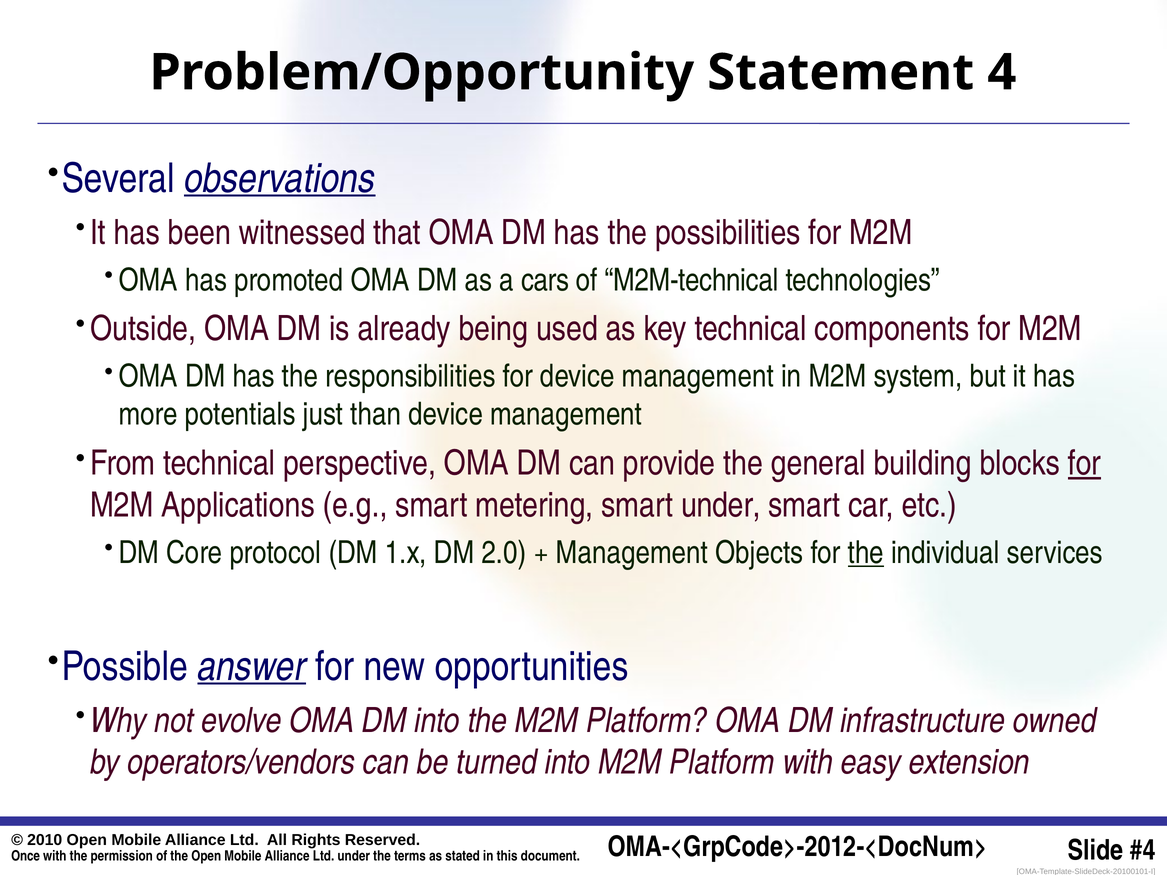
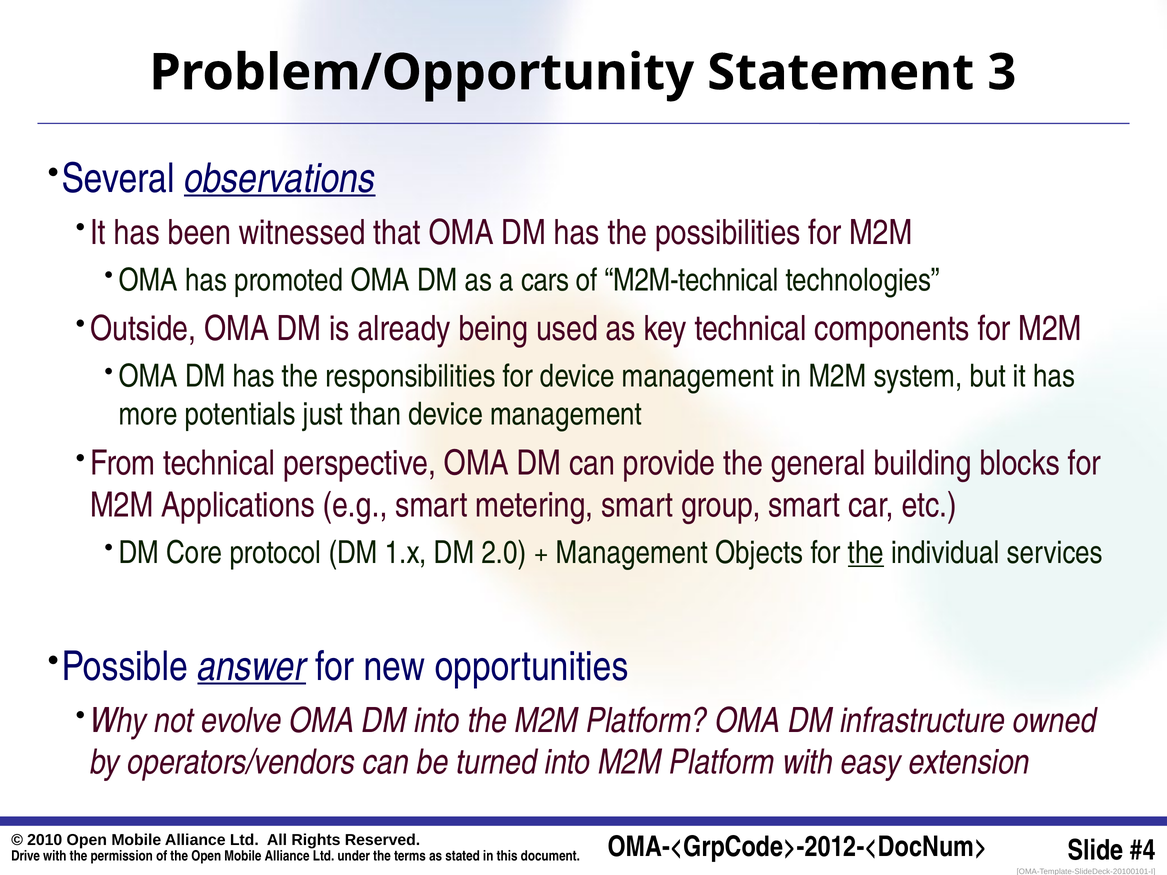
4: 4 -> 3 (1002, 73)
for underline: present -> none (1084, 463)
smart under: under -> group (721, 505)
Once: Once -> Drive (26, 857)
